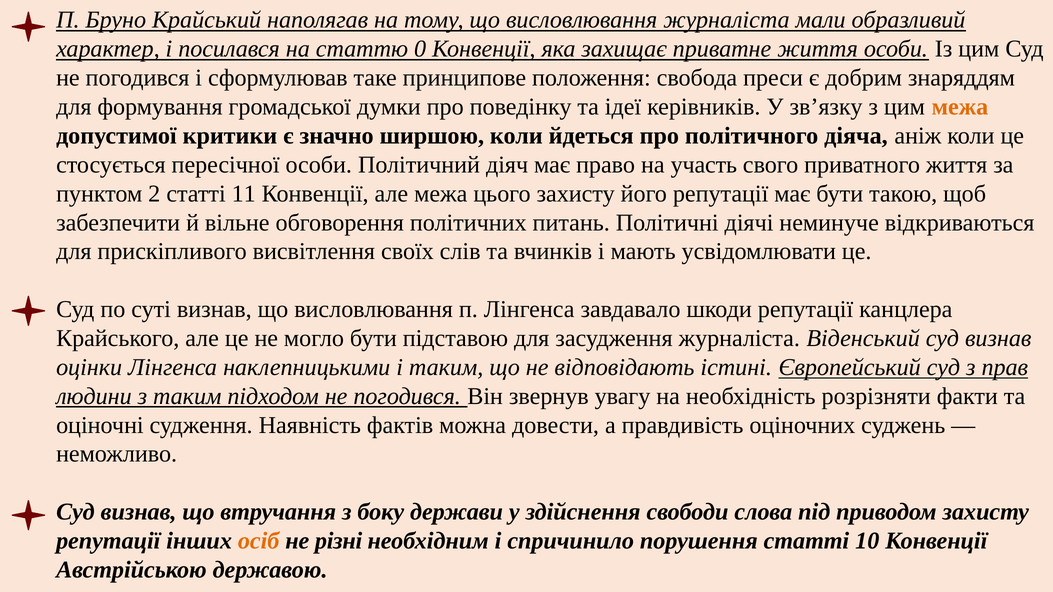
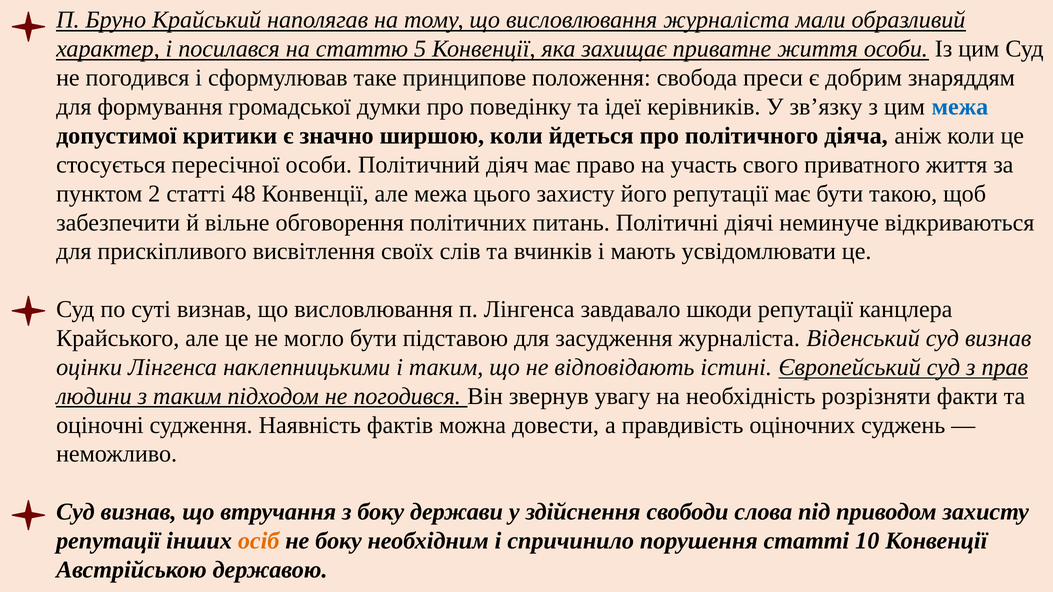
0: 0 -> 5 (420, 49)
межа colour: orange -> blue (960, 107)
11: 11 -> 48 (244, 194)
не різні: різні -> боку (339, 541)
